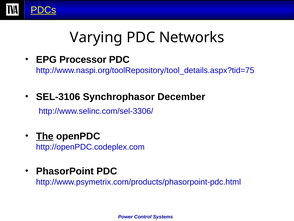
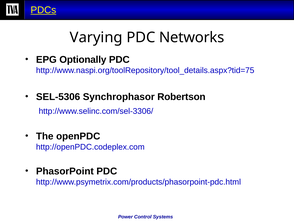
Processor: Processor -> Optionally (83, 60)
SEL-3106: SEL-3106 -> SEL-5306 (58, 97)
December: December -> Robertson (181, 97)
The underline: present -> none (45, 136)
